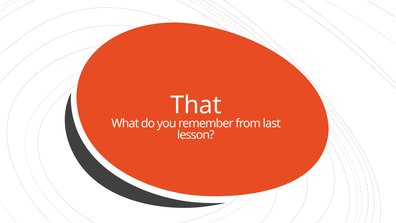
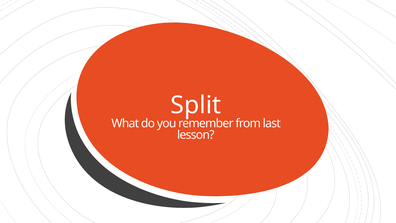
That: That -> Split (196, 105)
